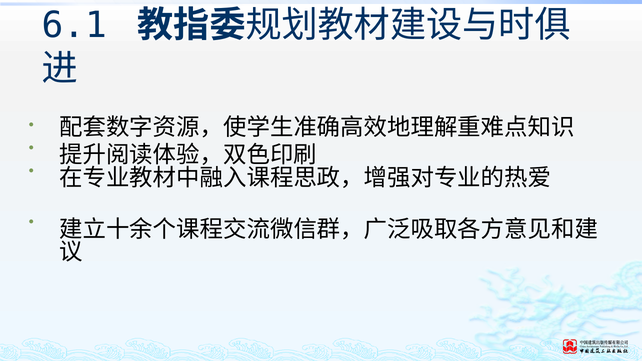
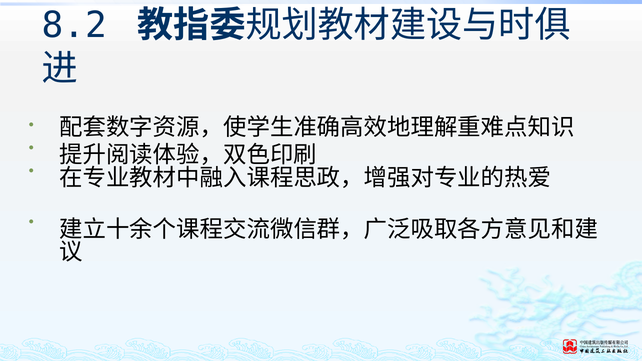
6.1: 6.1 -> 8.2 (74, 25)
